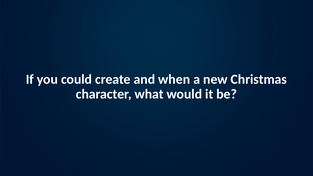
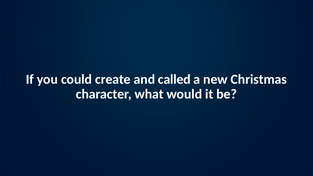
when: when -> called (174, 79)
